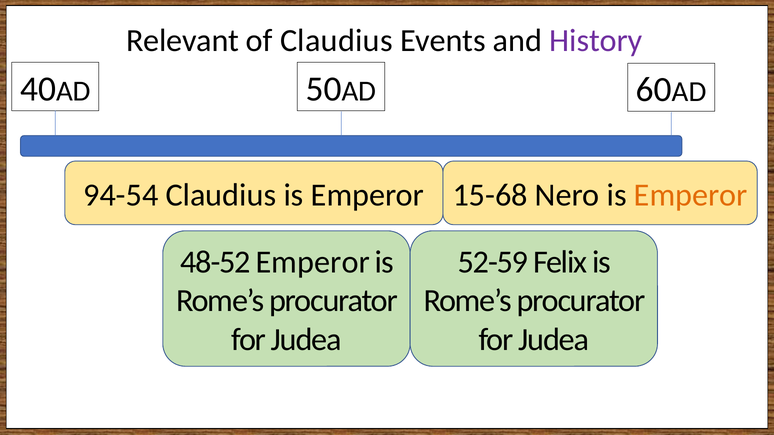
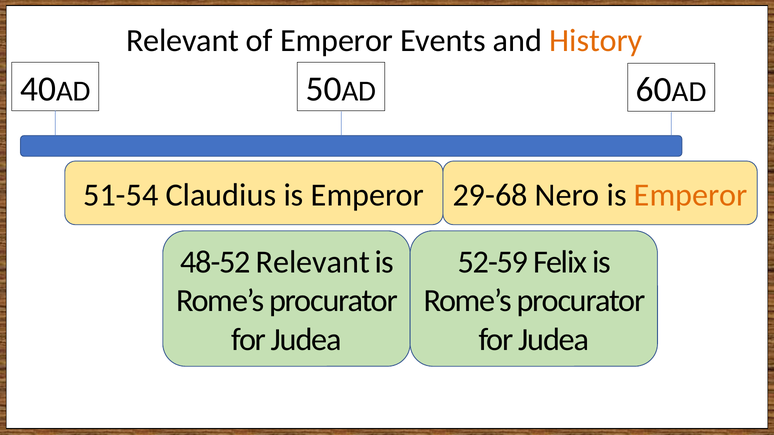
of Claudius: Claudius -> Emperor (337, 41)
History colour: purple -> orange (596, 41)
94-54: 94-54 -> 51-54 (121, 195)
15-68: 15-68 -> 29-68 (490, 195)
48-52 Emperor: Emperor -> Relevant (313, 262)
